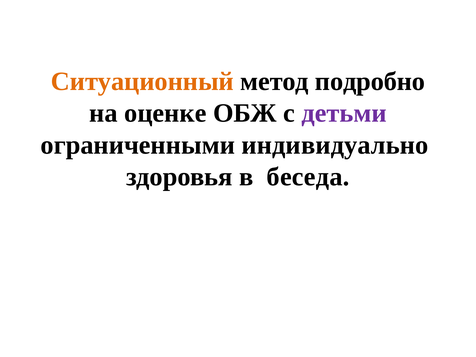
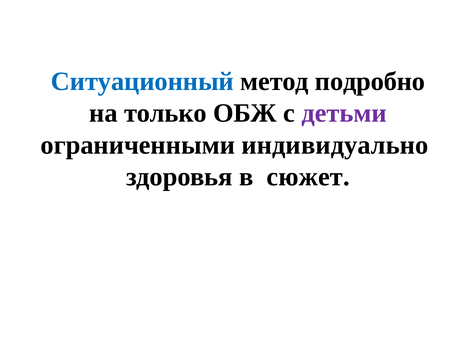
Ситуационный colour: orange -> blue (142, 82)
оценке: оценке -> только (165, 113)
беседа: беседа -> сюжет (308, 177)
